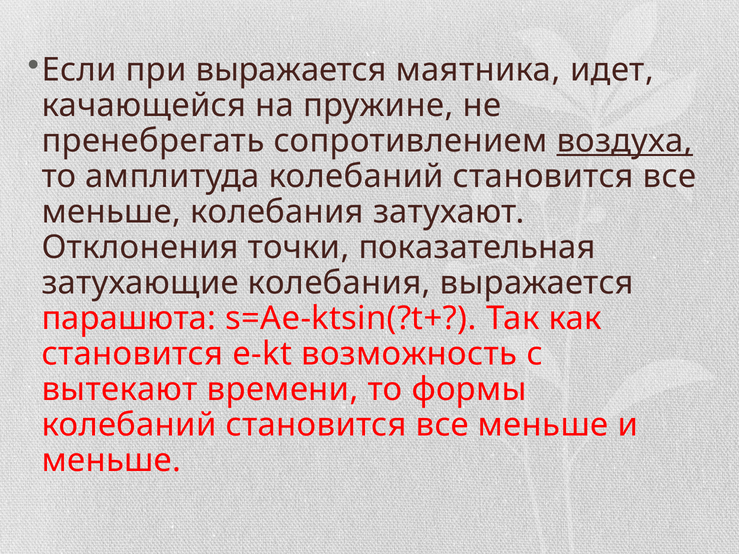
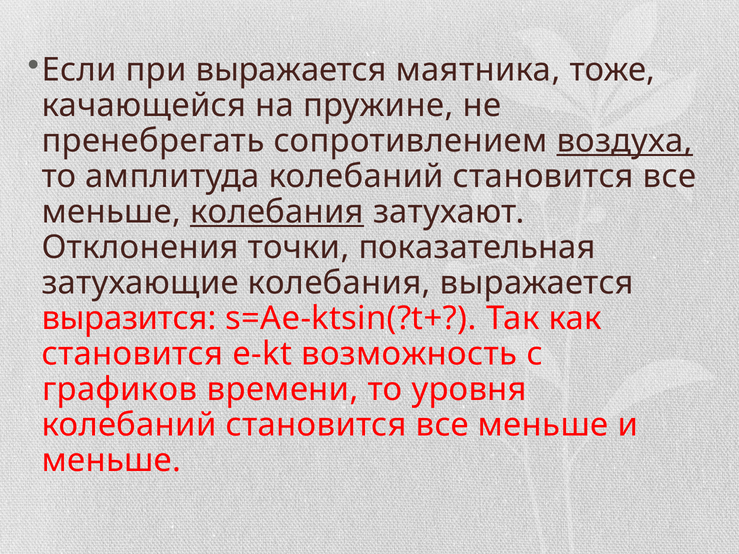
идет: идет -> тоже (612, 70)
колебания underline: none -> present (277, 212)
парашюта: парашюта -> выразится (129, 319)
вытекают: вытекают -> графиков (120, 390)
формы: формы -> уровня (469, 390)
